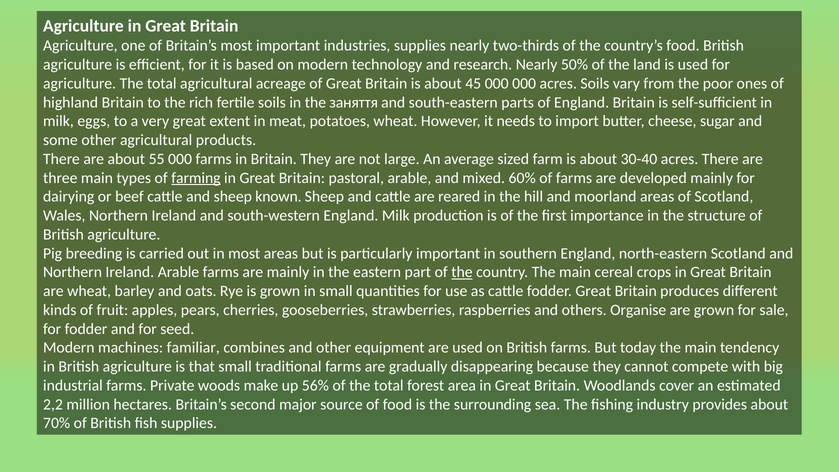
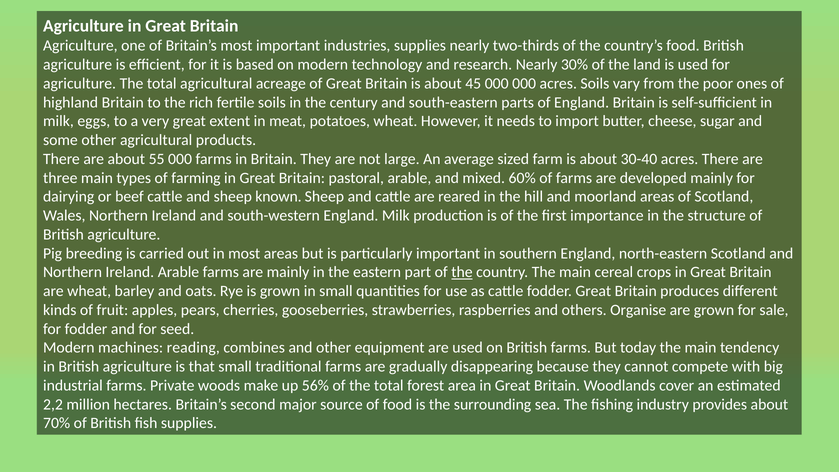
50%: 50% -> 30% (574, 65)
заняття: заняття -> century (354, 102)
farming underline: present -> none (196, 178)
familiar: familiar -> reading (193, 348)
